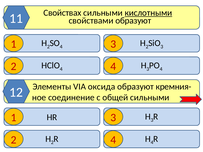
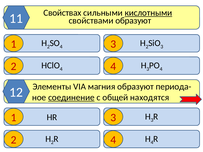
оксида: оксида -> магния (102, 87)
кремния-: кремния- -> периода- (174, 87)
соединение underline: none -> present (71, 98)
общей сильными: сильными -> находятся (150, 98)
